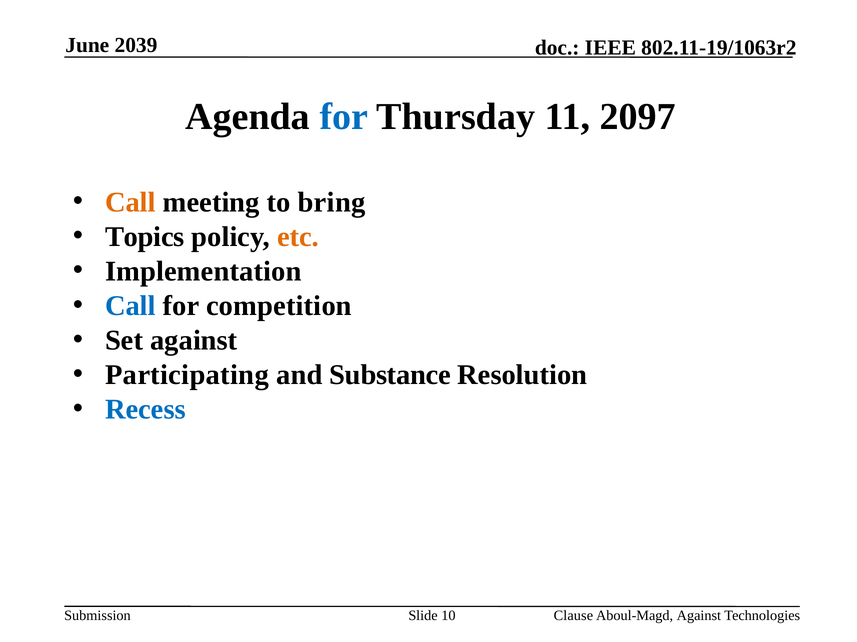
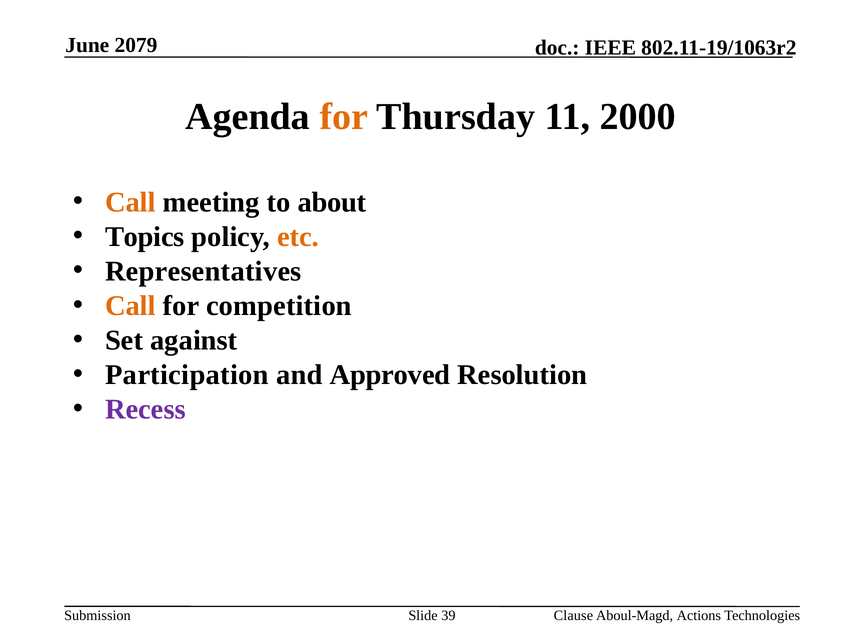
2039: 2039 -> 2079 (136, 45)
for colour: blue -> orange (344, 117)
2097: 2097 -> 2000 (638, 117)
bring: bring -> about (332, 202)
Implementation: Implementation -> Representatives (203, 272)
Call colour: blue -> orange (130, 306)
Participating: Participating -> Participation (187, 375)
Substance: Substance -> Approved (390, 375)
Recess colour: blue -> purple (145, 410)
10: 10 -> 39 (448, 616)
Aboul-Magd Against: Against -> Actions (699, 616)
